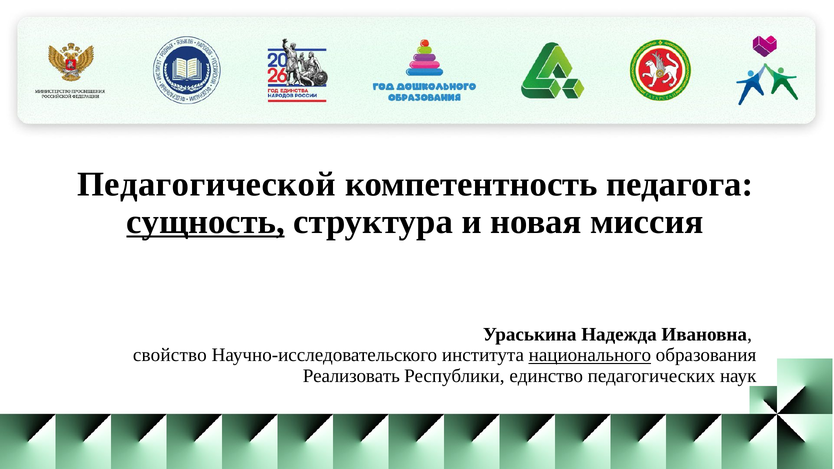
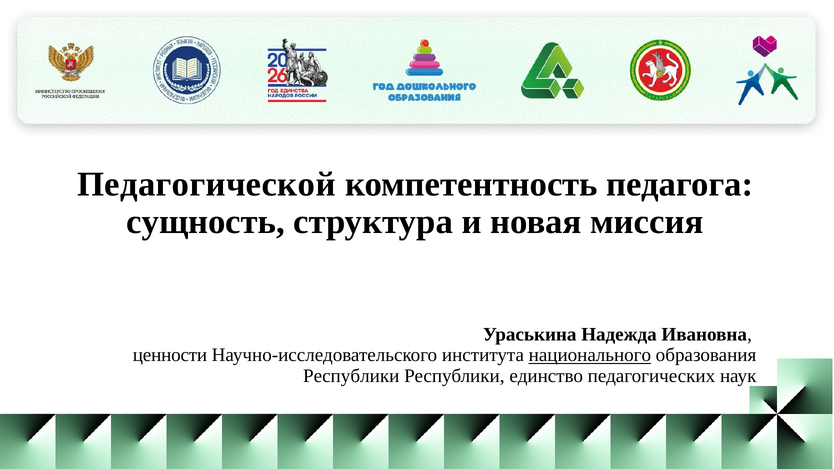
сущность underline: present -> none (206, 222)
свойство: свойство -> ценности (170, 355)
Реализовать: Реализовать -> Республики (351, 376)
